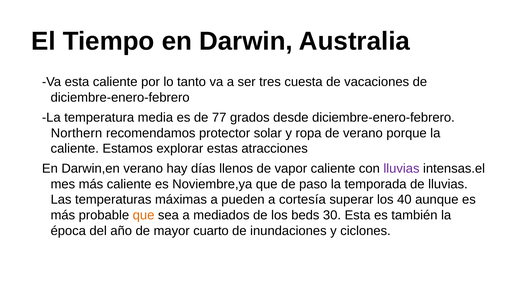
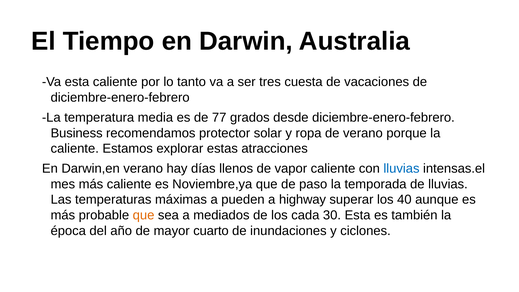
Northern: Northern -> Business (77, 133)
lluvias colour: purple -> blue (401, 169)
cortesía: cortesía -> highway (302, 200)
beds: beds -> cada (305, 215)
